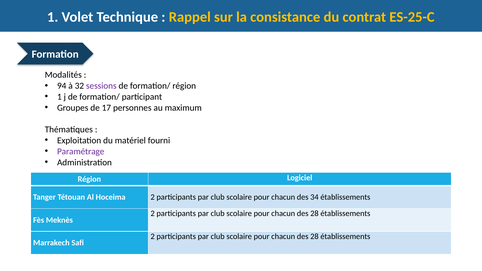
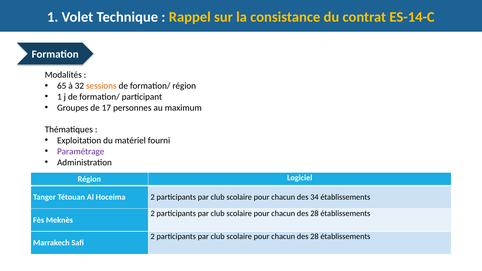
ES-25-C: ES-25-C -> ES-14-C (412, 17)
94: 94 -> 65 (62, 86)
sessions colour: purple -> orange (101, 86)
